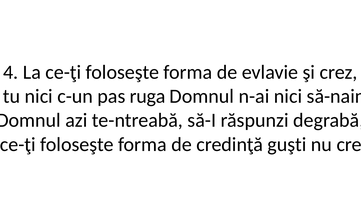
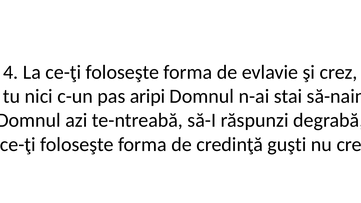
ruga: ruga -> aripi (148, 96)
n-ai nici: nici -> stai (288, 96)
